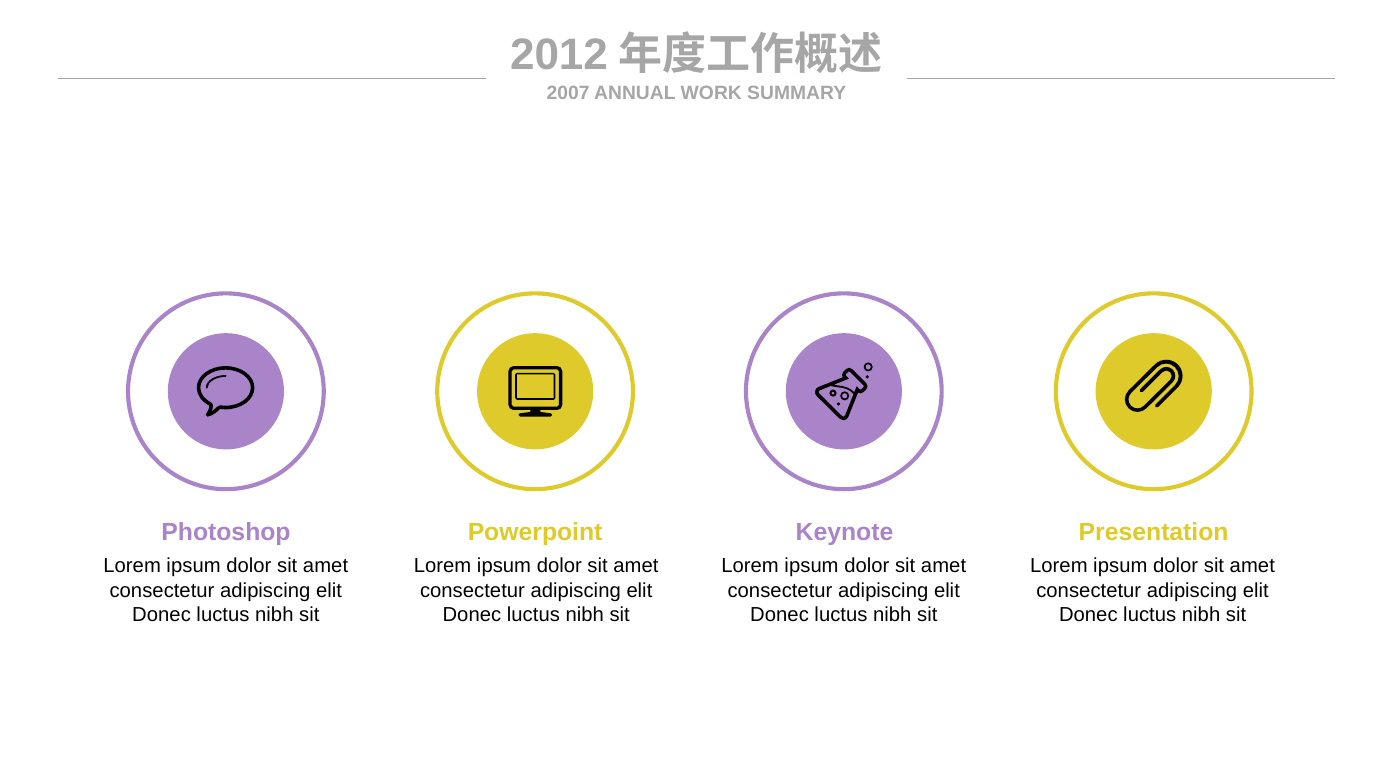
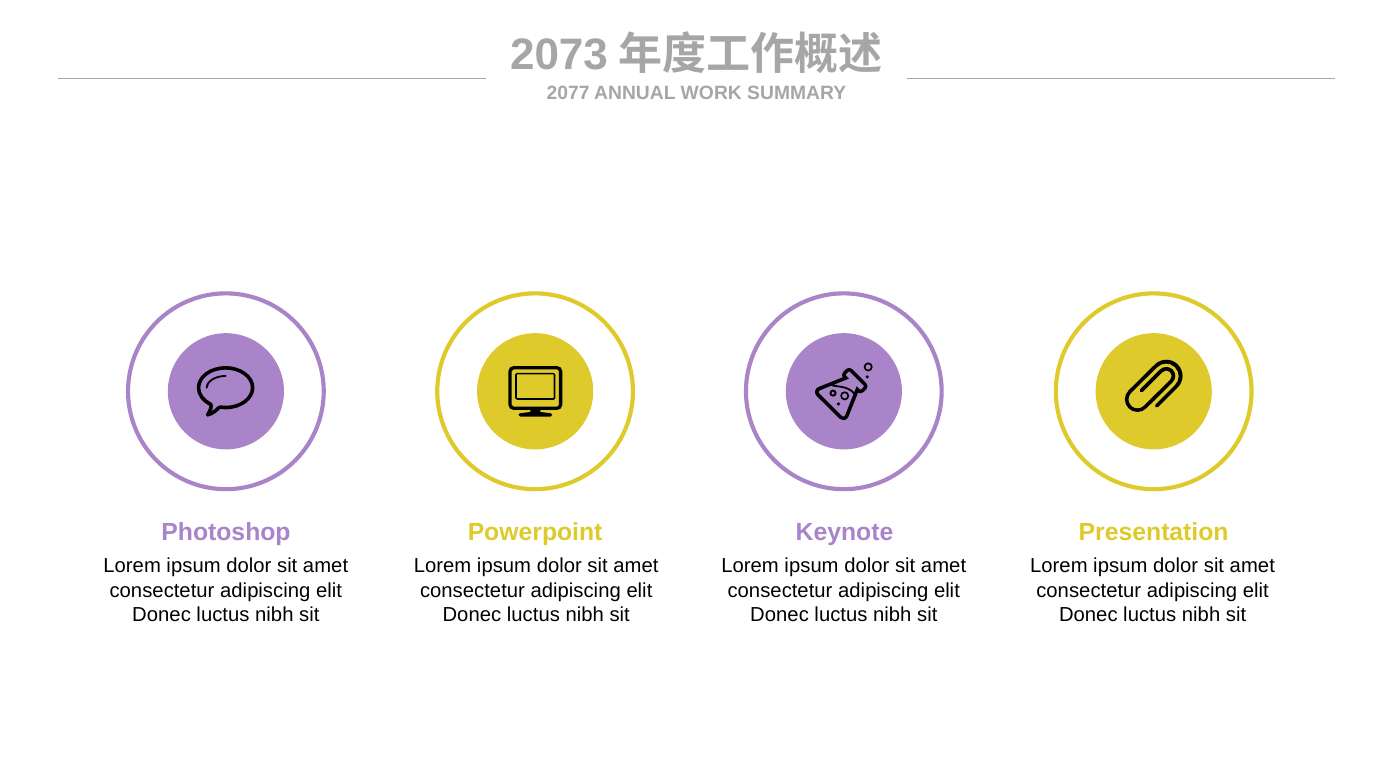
2012: 2012 -> 2073 (559, 55)
2007: 2007 -> 2077 (568, 94)
